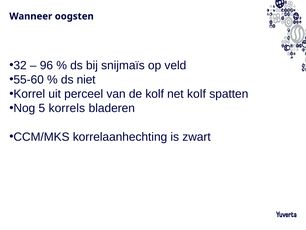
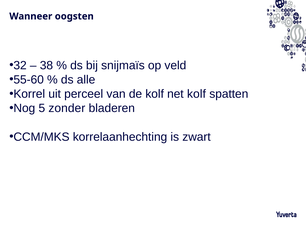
96: 96 -> 38 (46, 65)
niet: niet -> alle (86, 79)
korrels: korrels -> zonder (67, 108)
